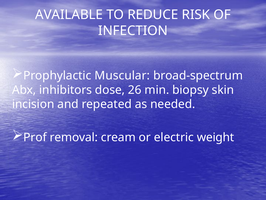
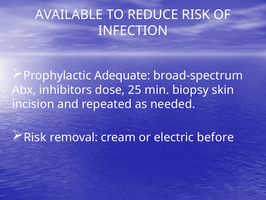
Muscular: Muscular -> Adequate (122, 75)
26: 26 -> 25 (135, 90)
Prof: Prof -> Risk (35, 137)
weight: weight -> before (215, 137)
